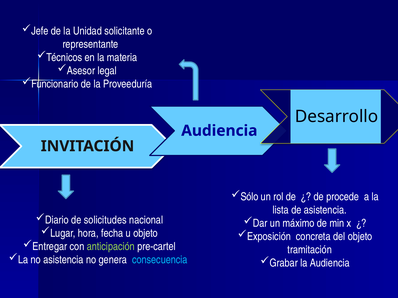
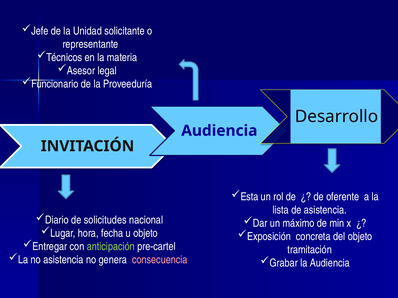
Sólo: Sólo -> Esta (249, 197)
procede: procede -> oferente (343, 197)
consecuencia colour: light blue -> pink (160, 260)
